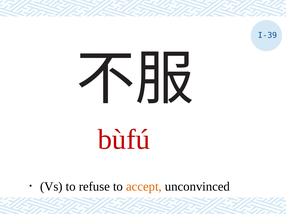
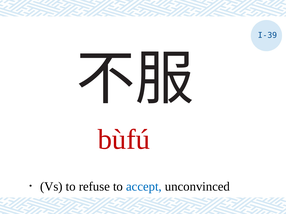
accept colour: orange -> blue (144, 187)
